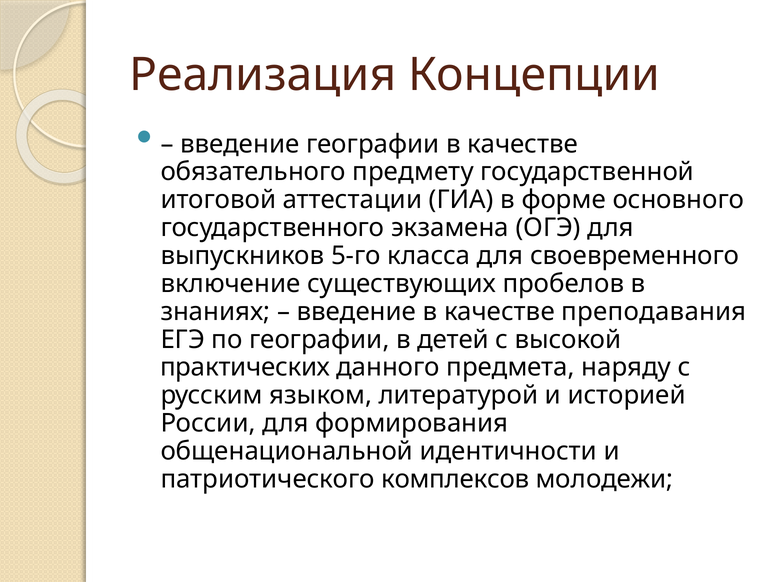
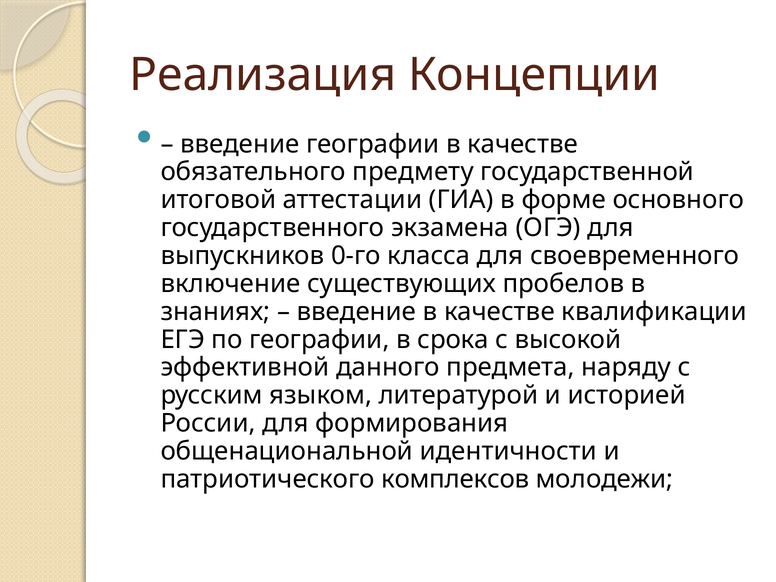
5-го: 5-го -> 0-го (356, 256)
преподавания: преподавания -> квалификации (654, 312)
детей: детей -> срока (453, 340)
практических: практических -> эффективной (245, 367)
